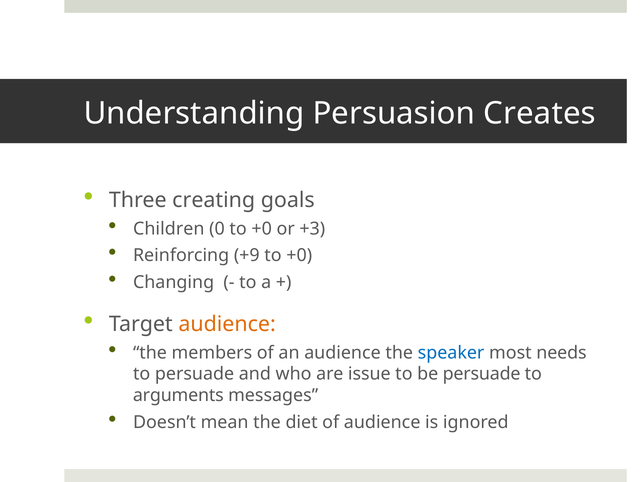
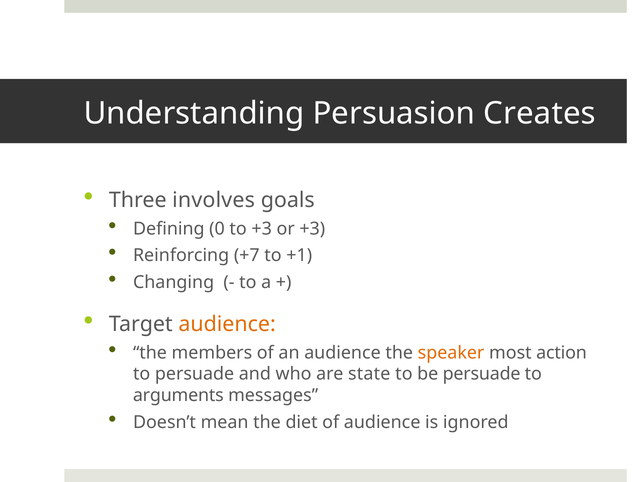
creating: creating -> involves (214, 200)
Children: Children -> Defining (169, 229)
0 to +0: +0 -> +3 (262, 229)
+9: +9 -> +7 (247, 256)
+0: +0 -> +1 (299, 256)
speaker colour: blue -> orange (451, 353)
needs: needs -> action (562, 353)
issue: issue -> state (369, 374)
